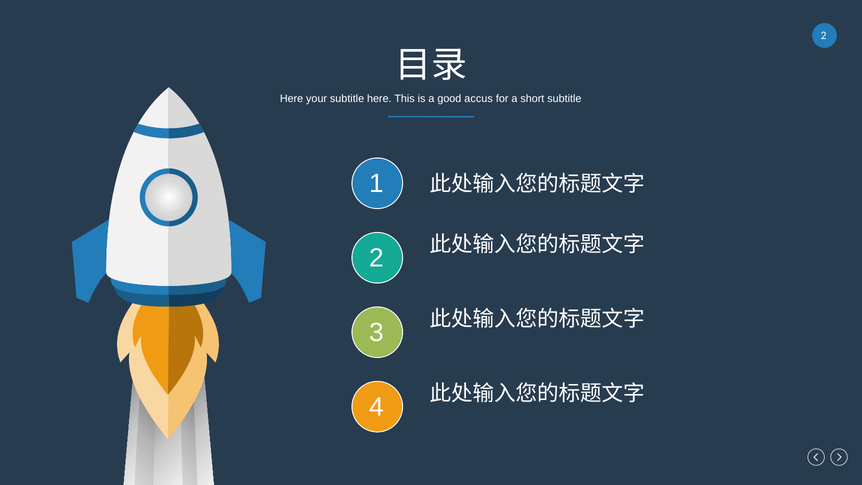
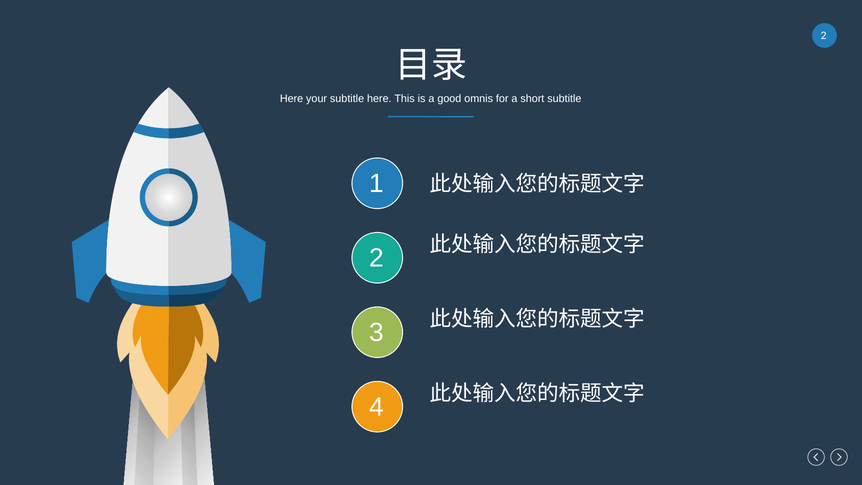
accus: accus -> omnis (479, 99)
